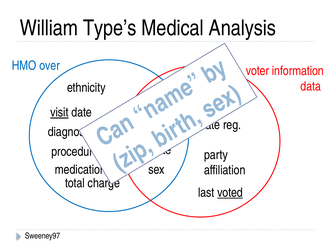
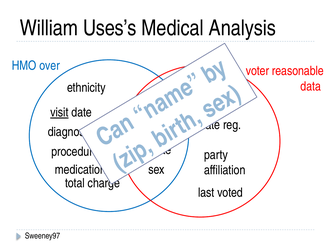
Type’s: Type’s -> Uses’s (110, 28)
information: information -> reasonable (298, 71)
voted underline: present -> none (230, 193)
